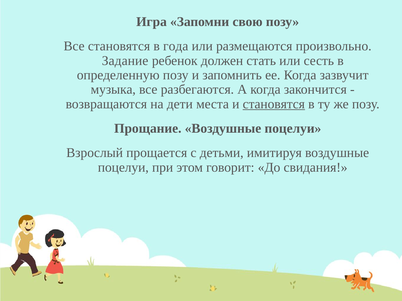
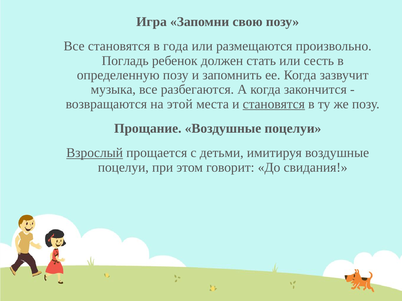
Задание: Задание -> Погладь (125, 61)
дети: дети -> этой (180, 104)
Взрослый underline: none -> present (95, 153)
